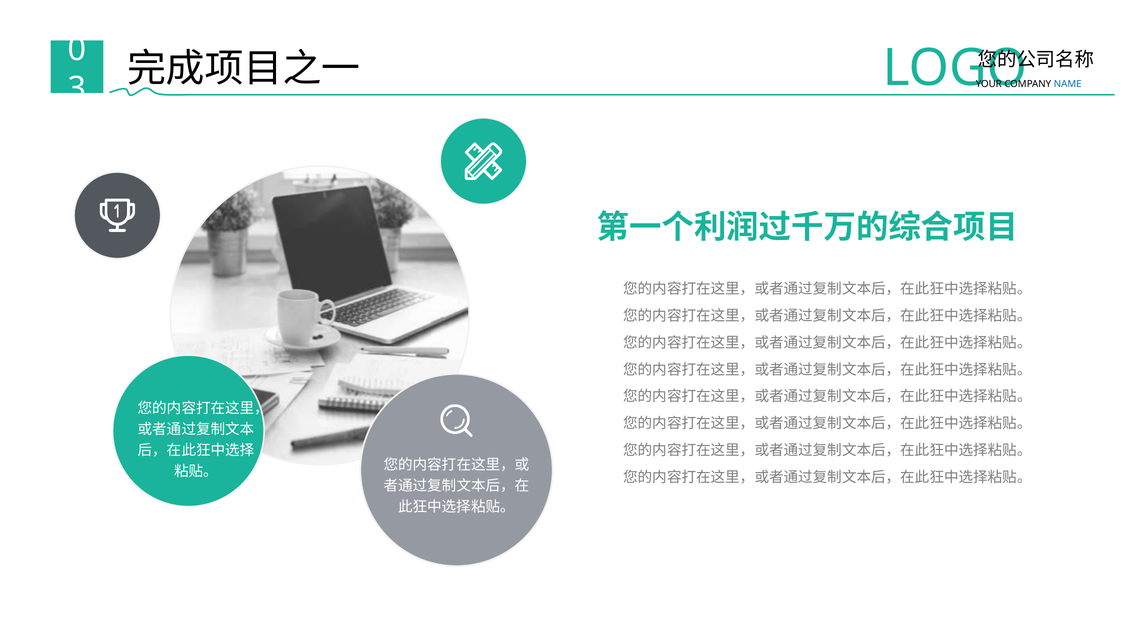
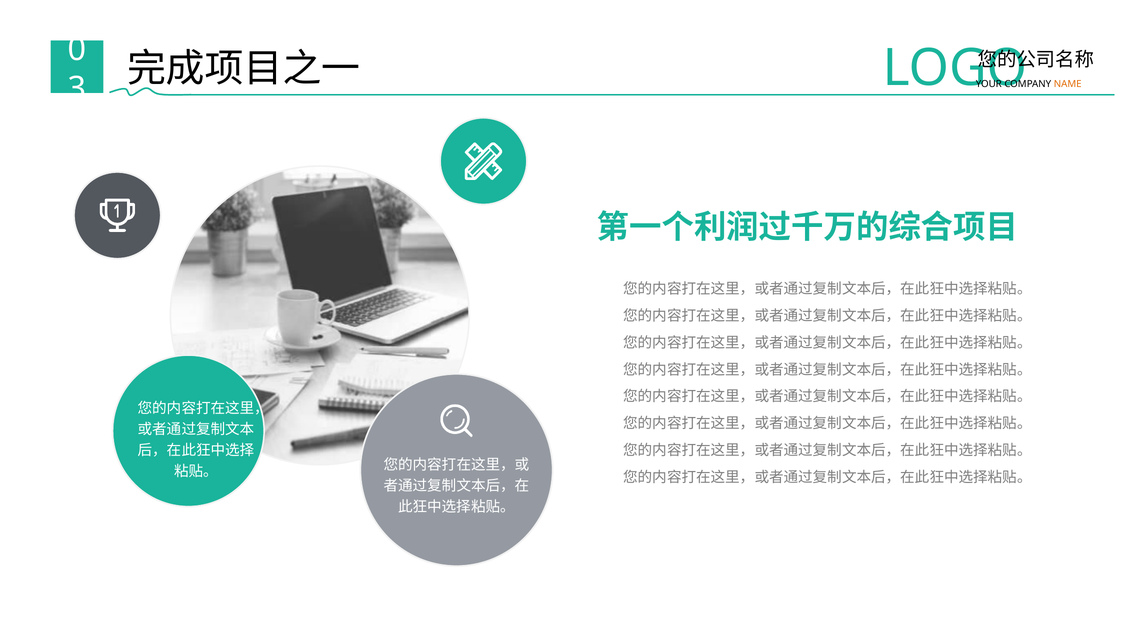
NAME colour: blue -> orange (1068, 84)
